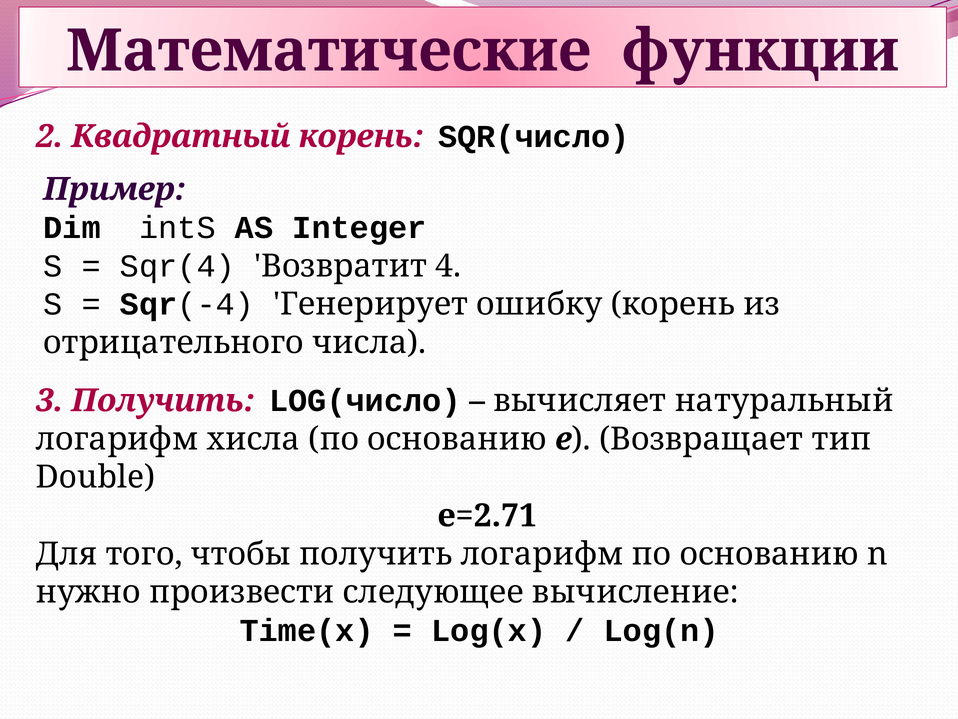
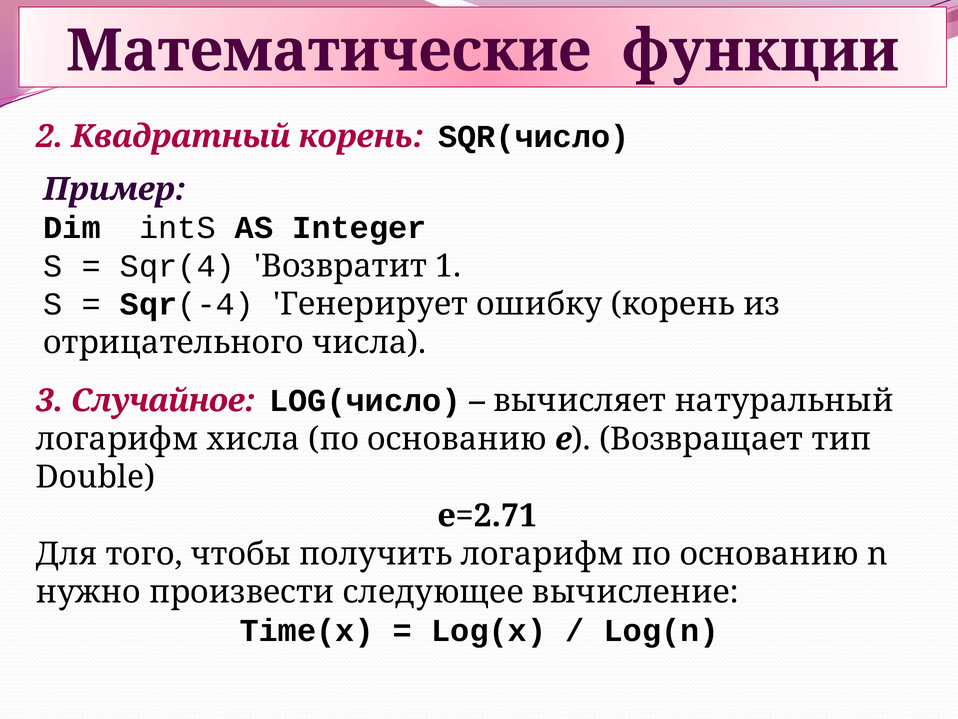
4: 4 -> 1 (448, 266)
3 Получить: Получить -> Случайное (164, 400)
